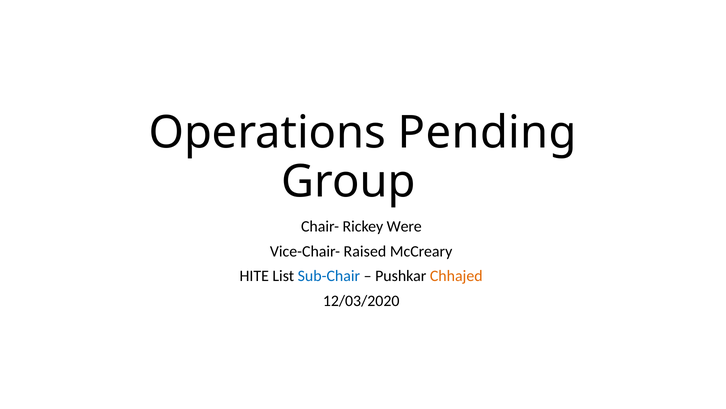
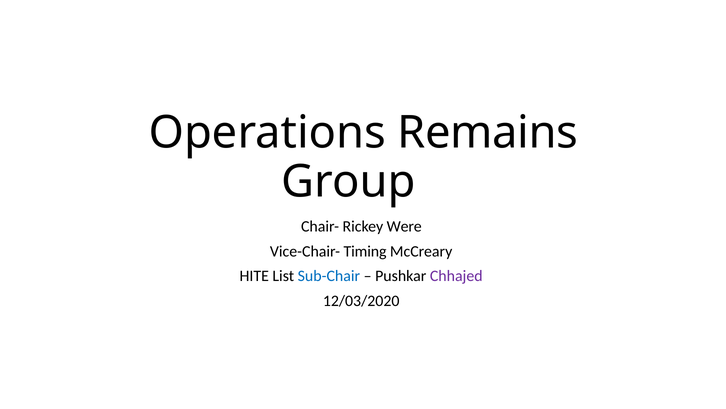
Pending: Pending -> Remains (488, 132)
Raised: Raised -> Timing (365, 251)
Chhajed colour: orange -> purple (456, 276)
